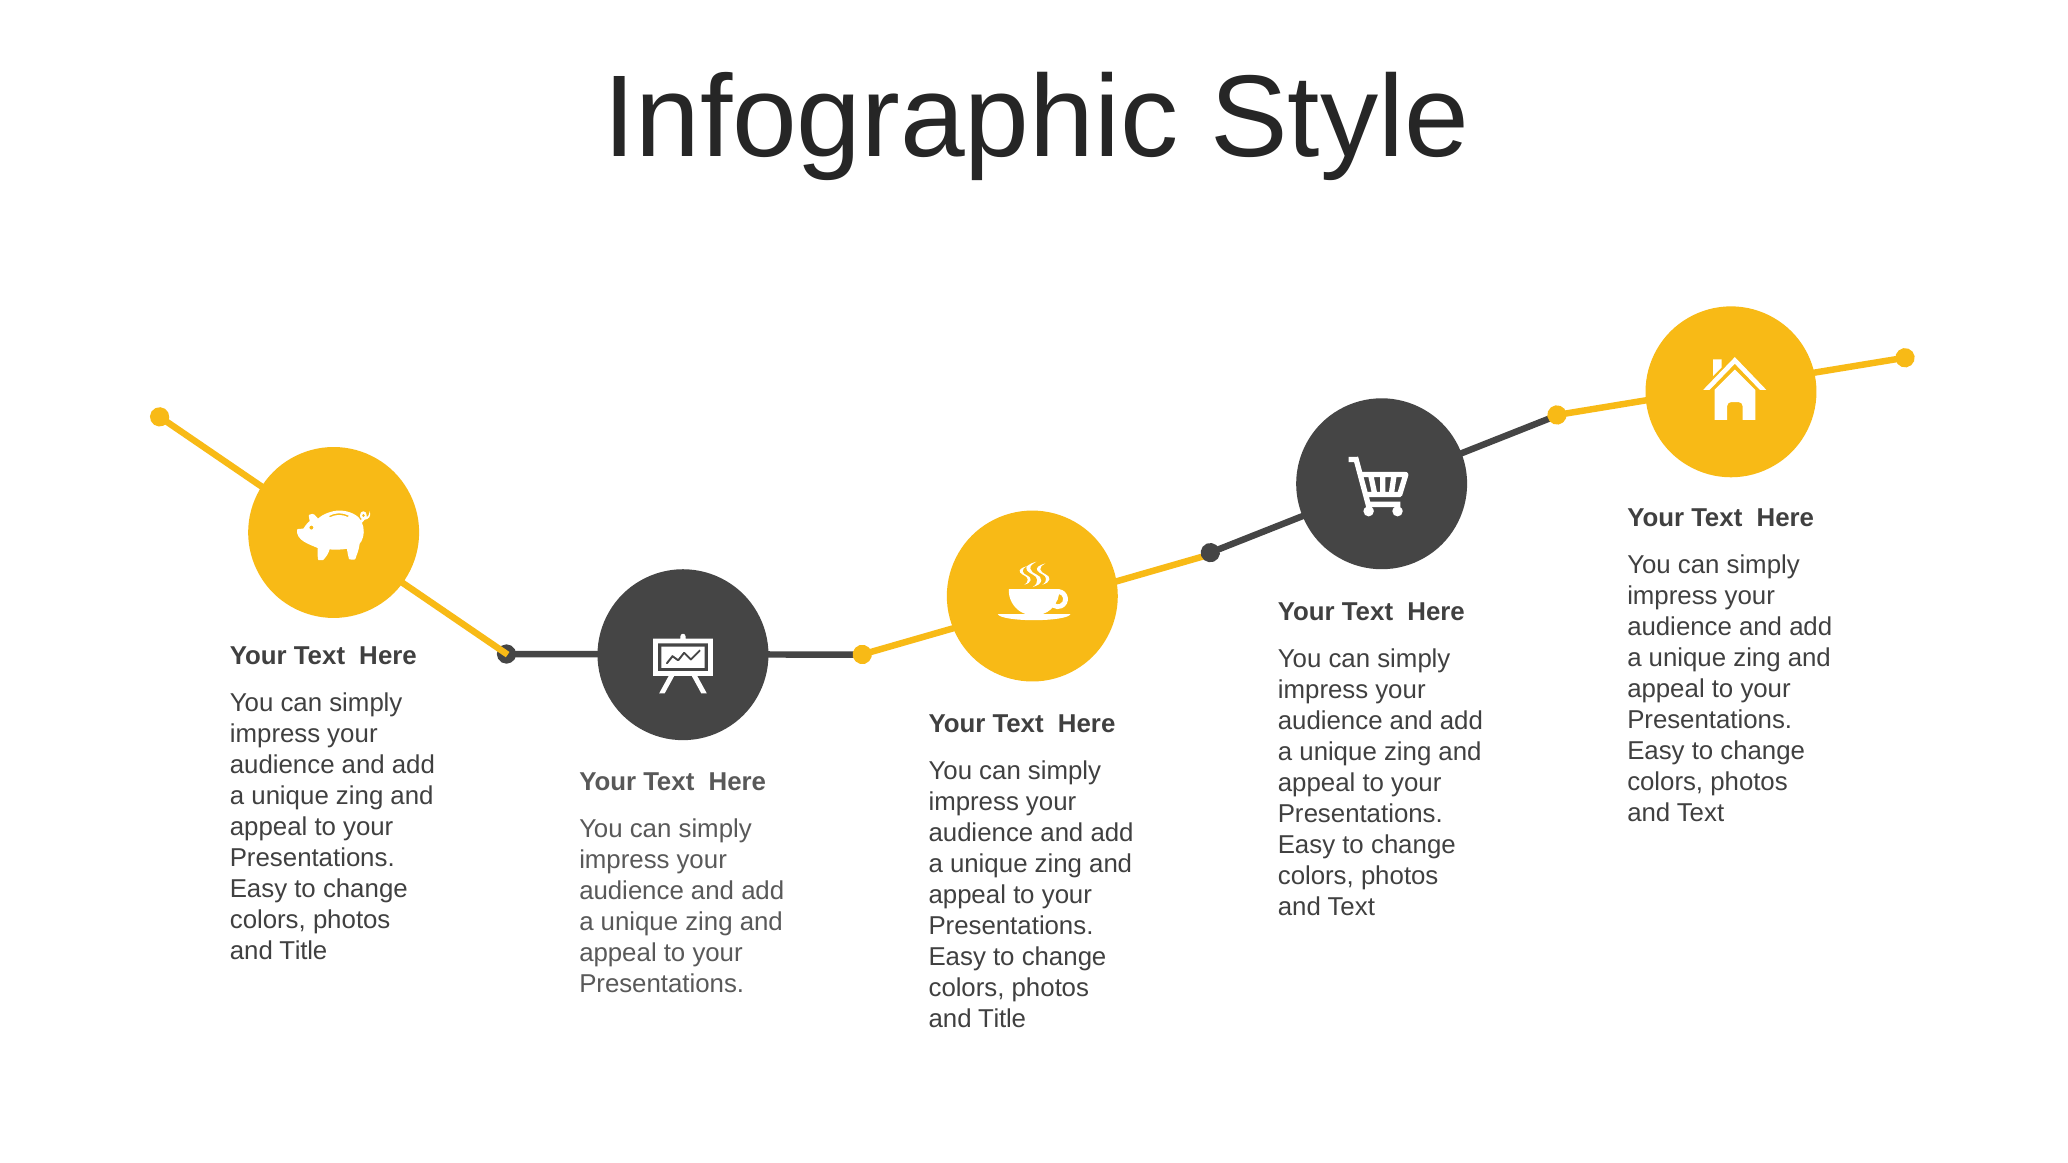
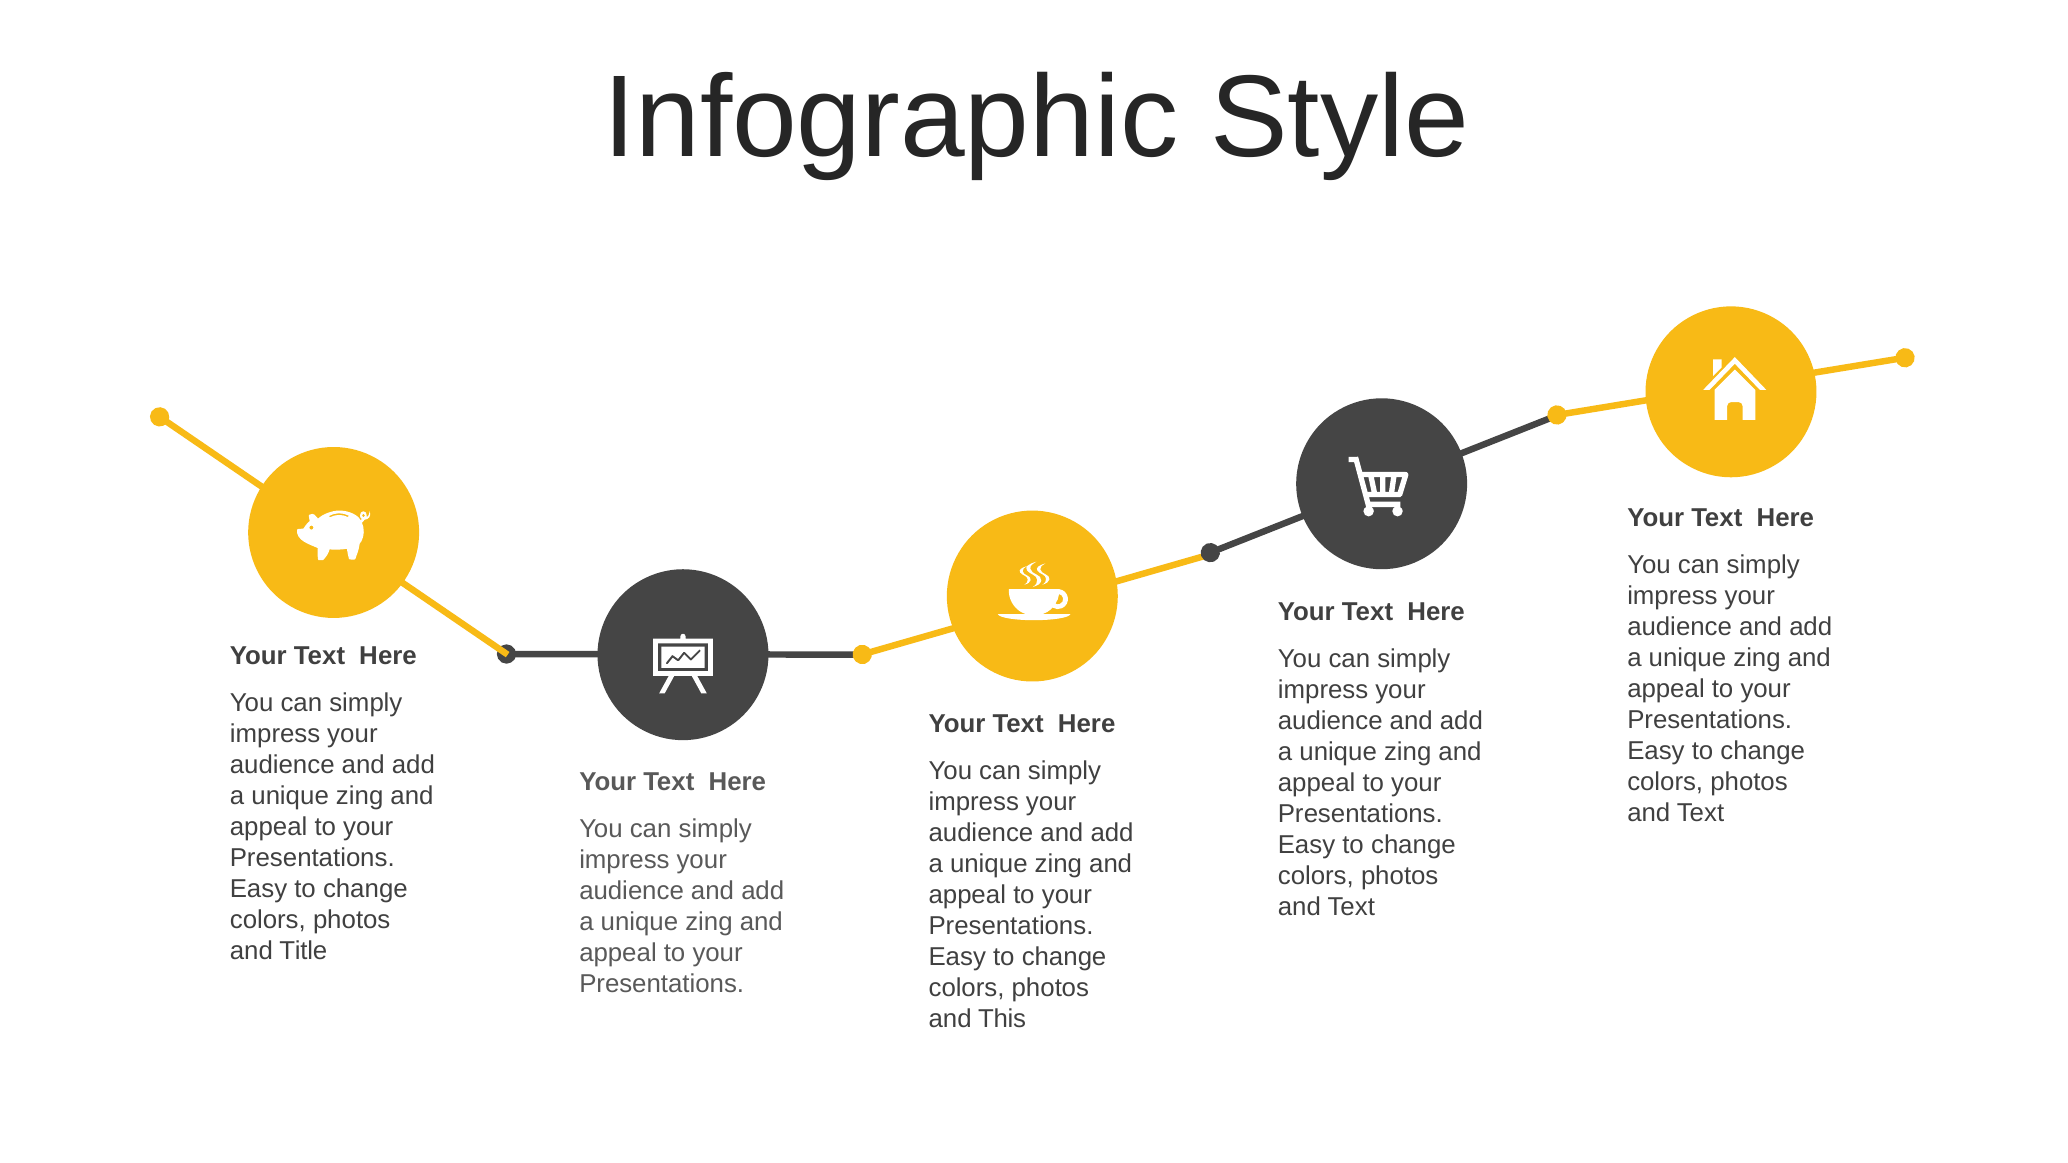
Title: Title -> This (1002, 1019)
